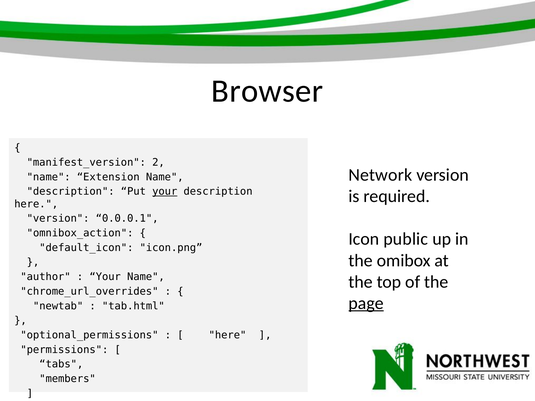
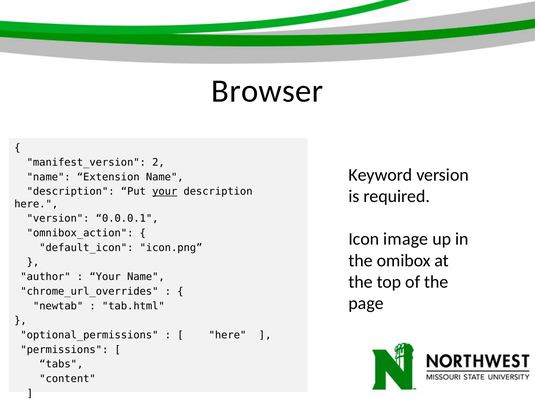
Network: Network -> Keyword (380, 175)
public: public -> image (406, 239)
page underline: present -> none (366, 303)
members: members -> content (68, 379)
